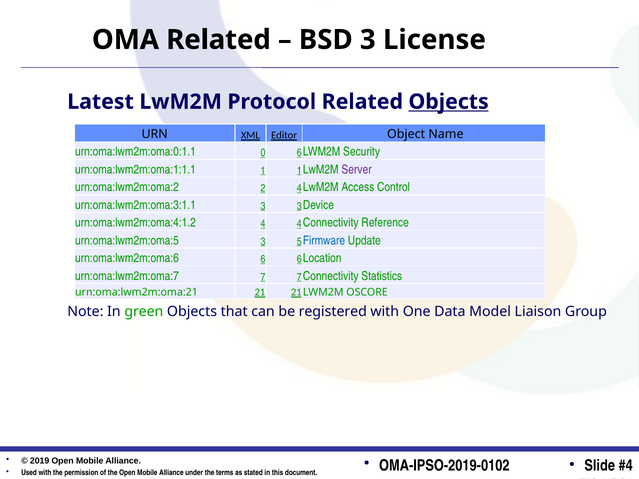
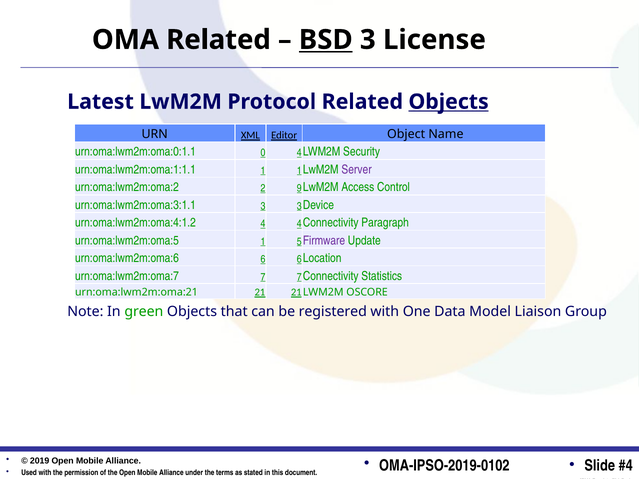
BSD underline: none -> present (326, 40)
0 6: 6 -> 4 (299, 153)
2 4: 4 -> 9 (299, 188)
Reference: Reference -> Paragraph (385, 223)
urn:oma:lwm2m:oma:5 3: 3 -> 1 (263, 242)
Firmware colour: blue -> purple (324, 241)
